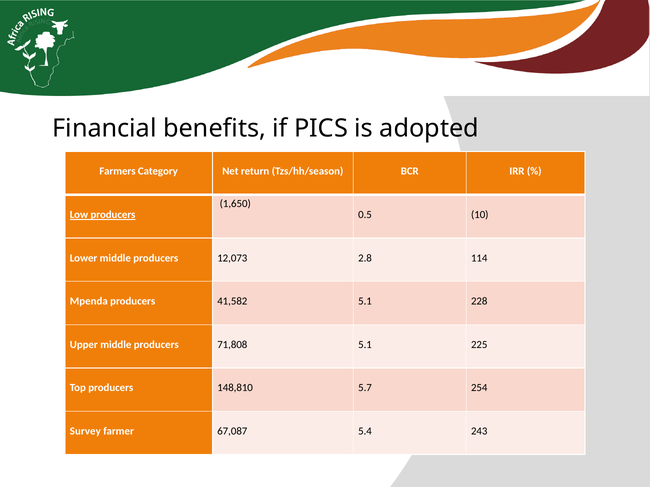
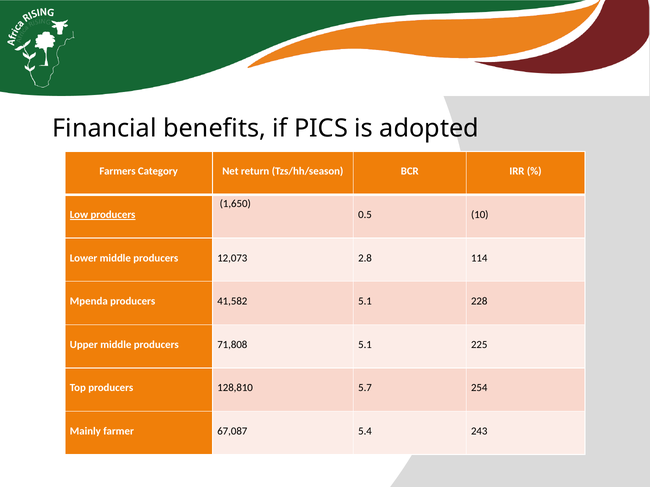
148,810: 148,810 -> 128,810 (235, 388)
Survey: Survey -> Mainly (85, 432)
